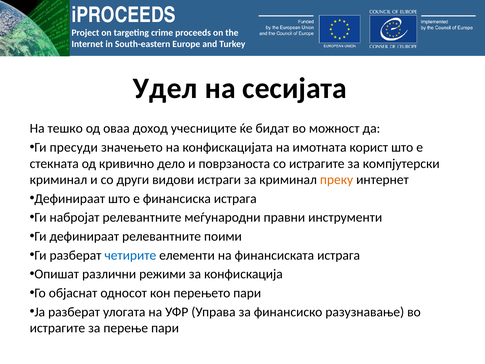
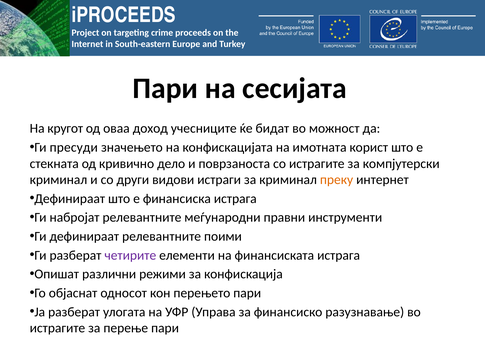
Удел: Удел -> Пари (165, 88)
тешко: тешко -> кругот (65, 128)
четирите colour: blue -> purple (130, 255)
